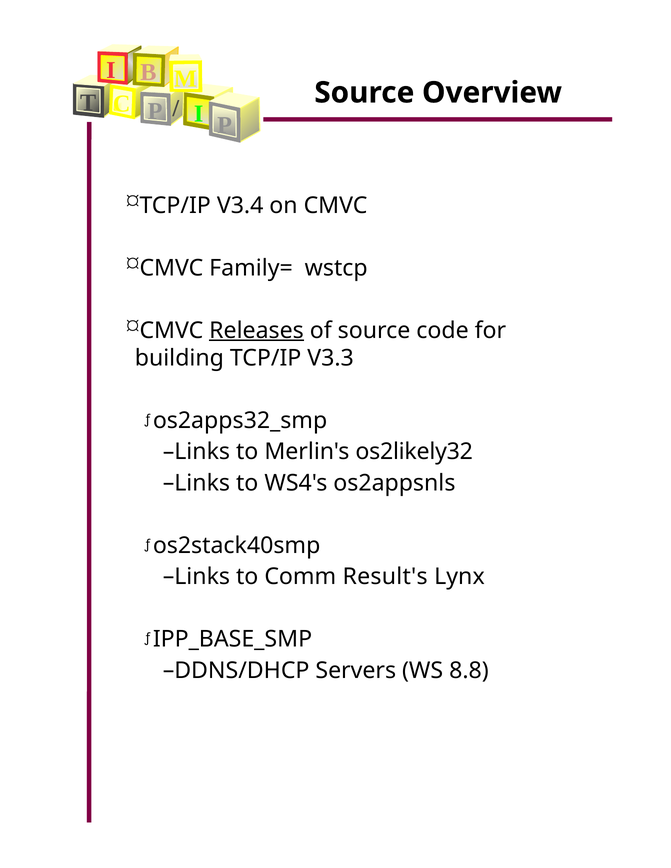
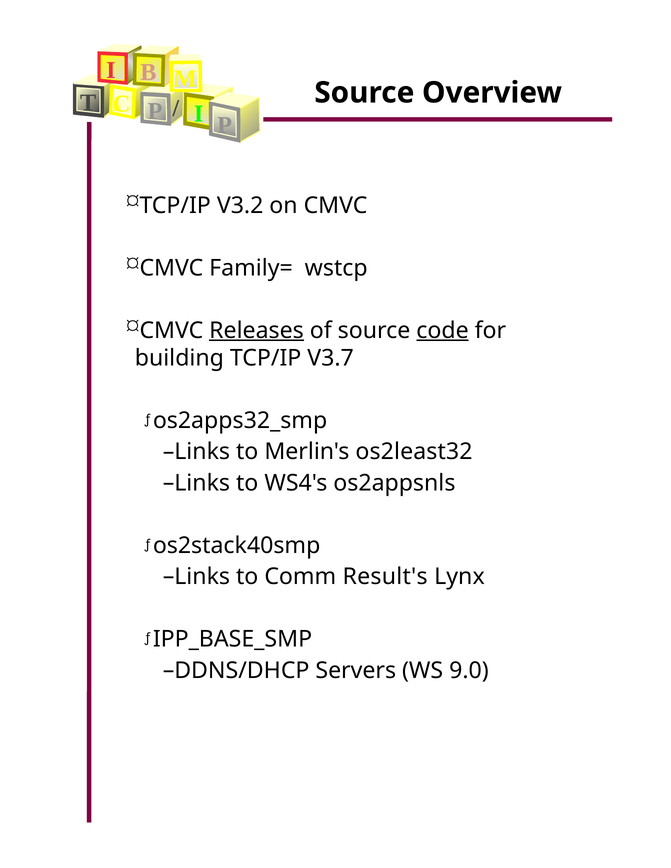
V3.4: V3.4 -> V3.2 (240, 205)
code underline: none -> present (442, 330)
V3.3: V3.3 -> V3.7 (331, 358)
os2likely32: os2likely32 -> os2least32 (414, 452)
8.8: 8.8 -> 9.0 (469, 670)
